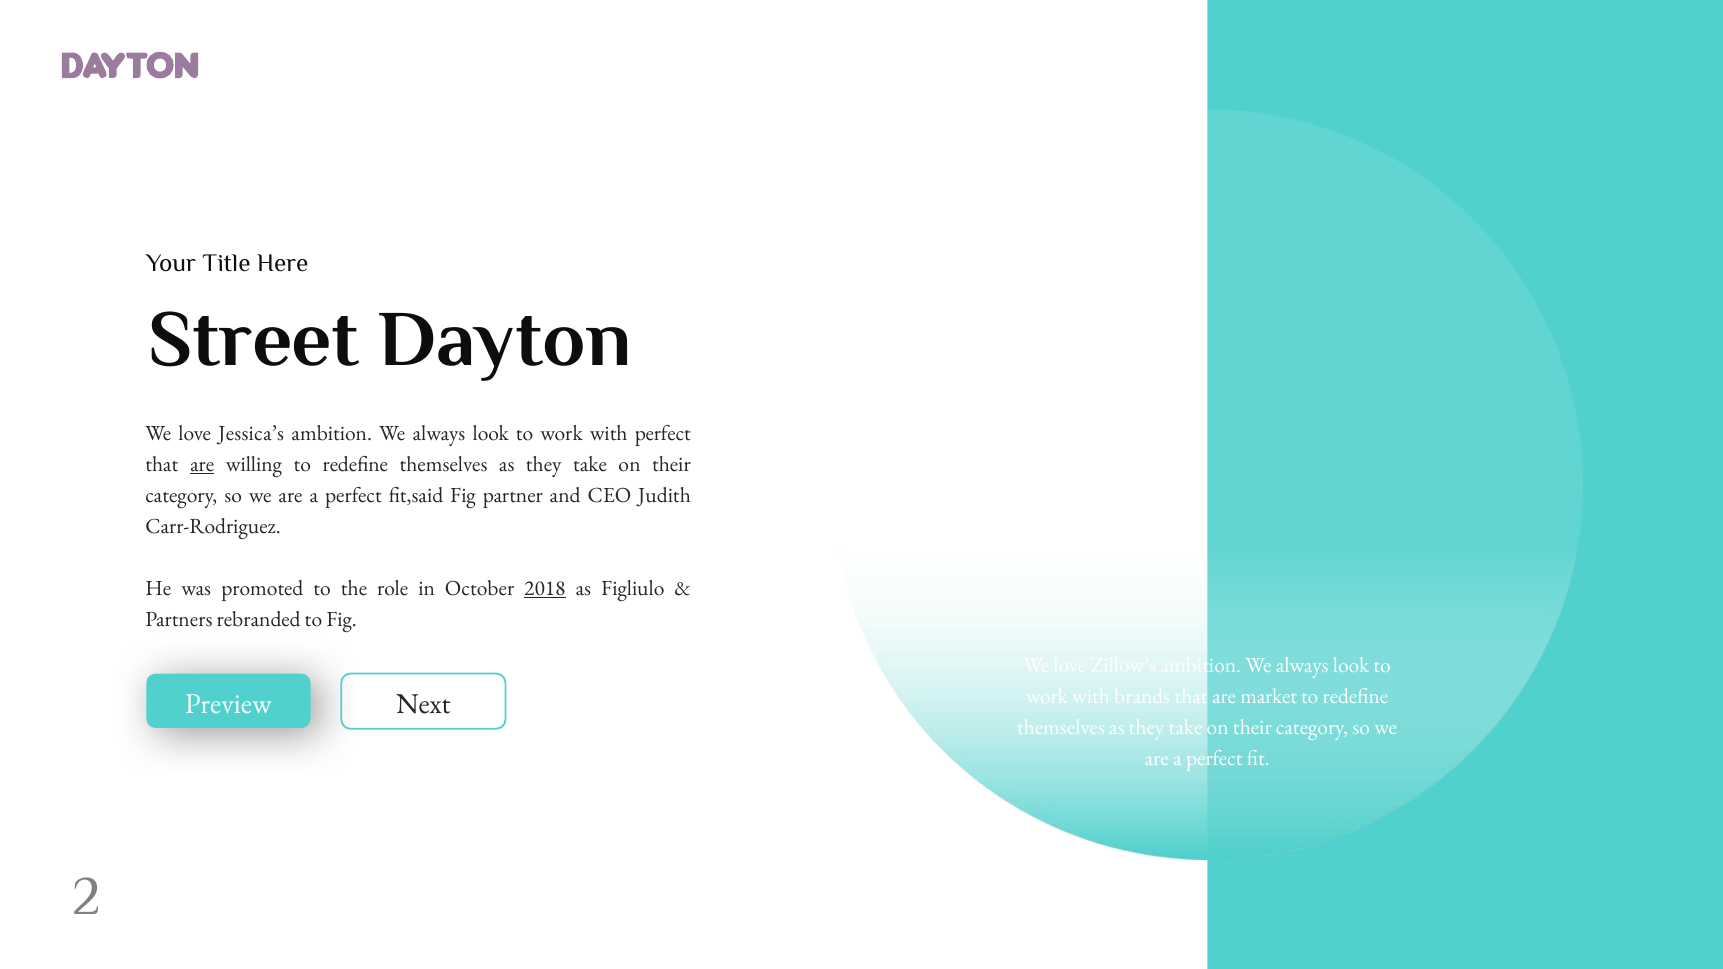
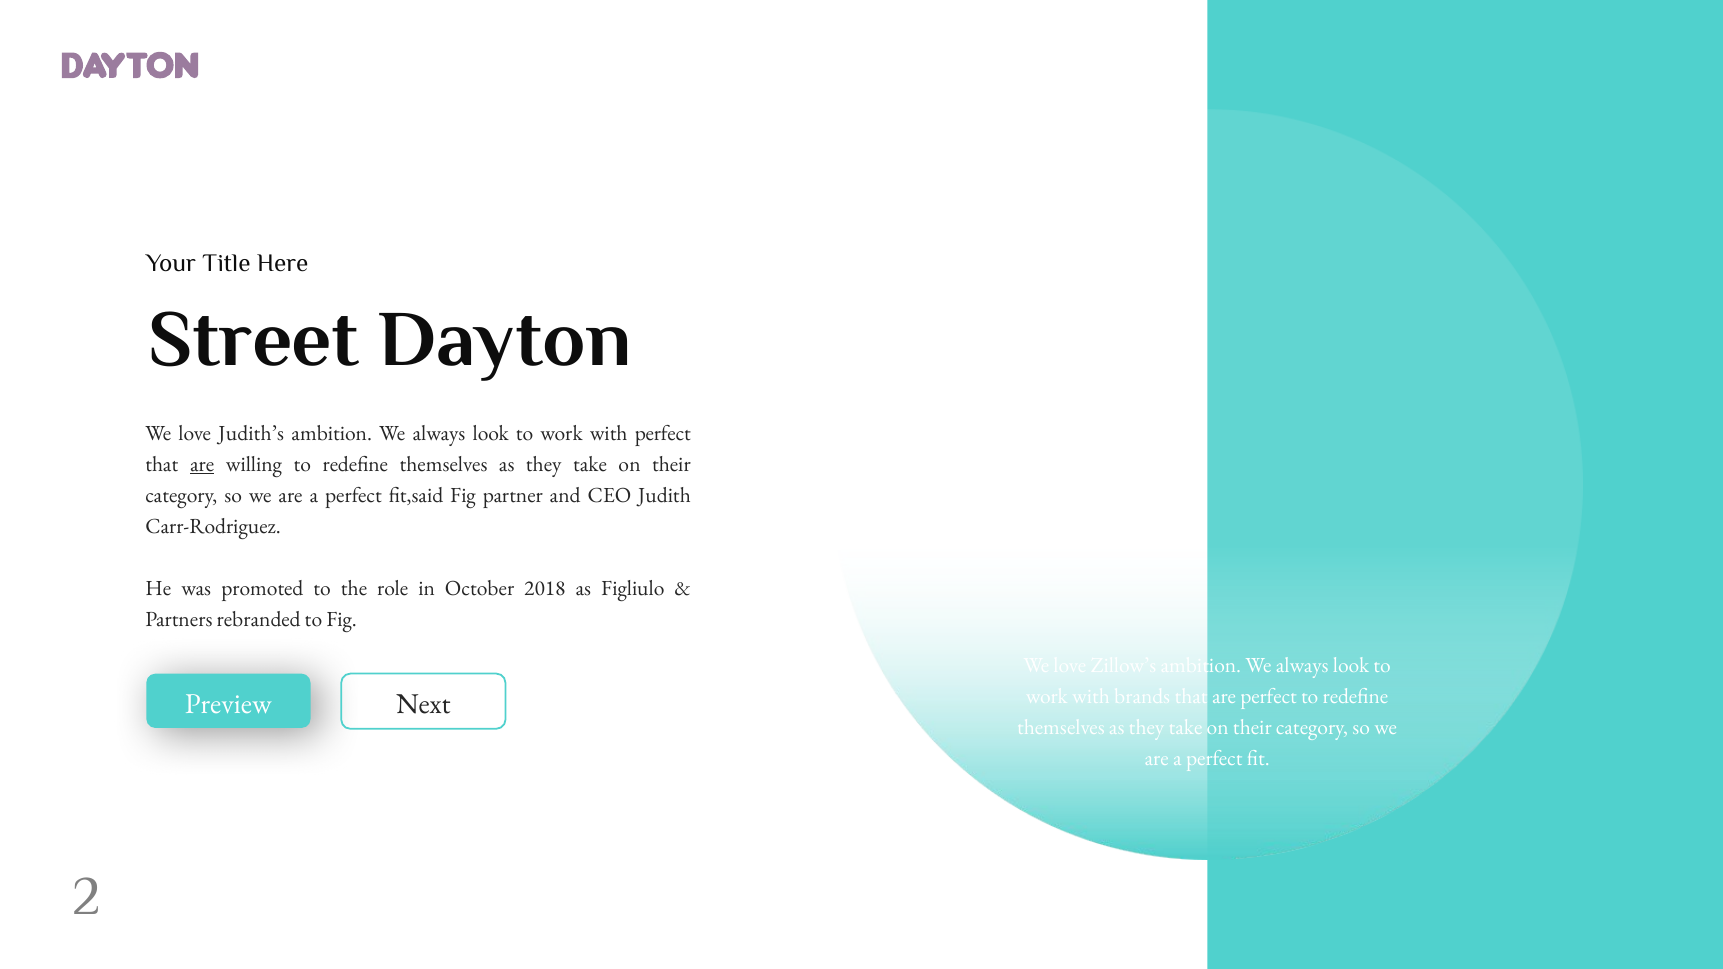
Jessica’s: Jessica’s -> Judith’s (251, 433)
2018 underline: present -> none (545, 588)
are market: market -> perfect (1269, 696)
